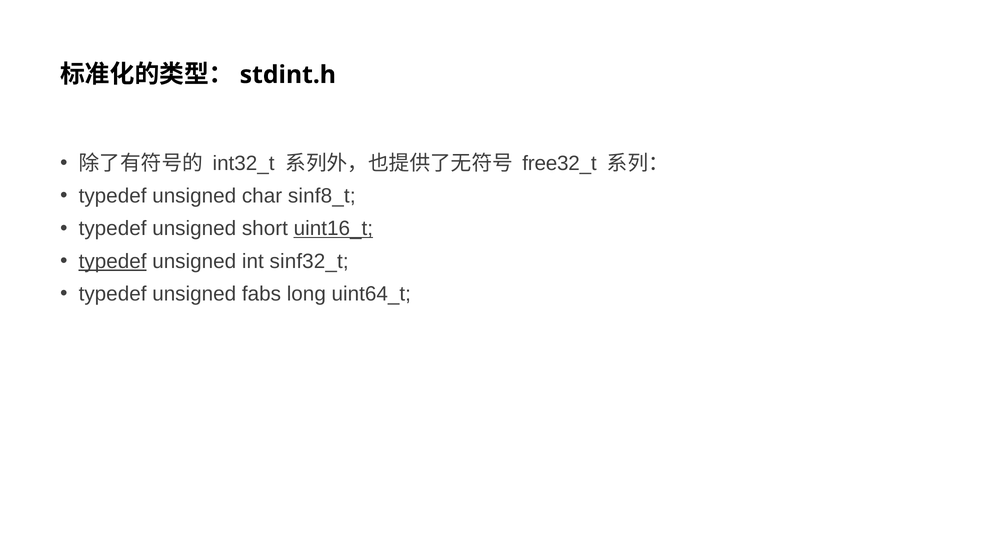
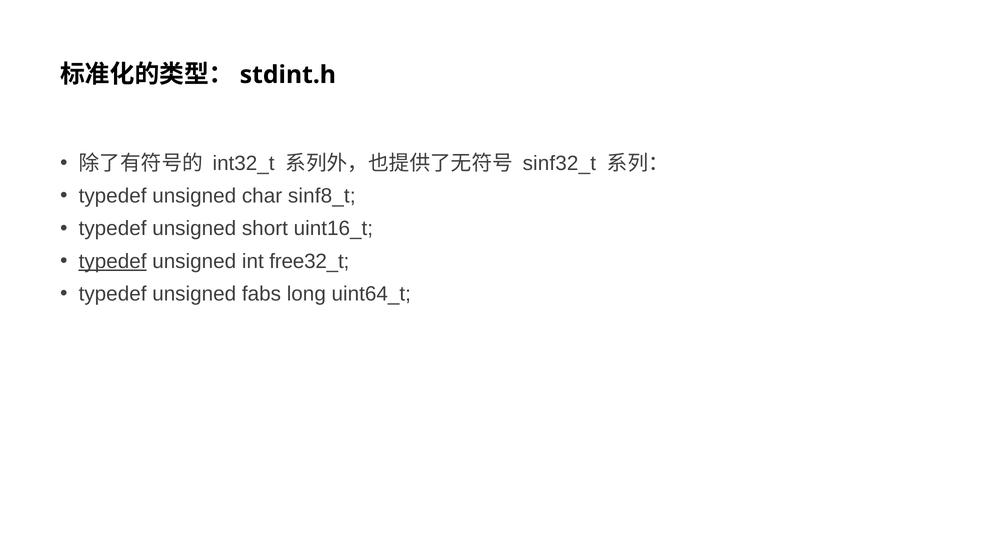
free32_t: free32_t -> sinf32_t (559, 163)
uint16_t underline: present -> none (333, 229)
sinf32_t: sinf32_t -> free32_t (309, 261)
